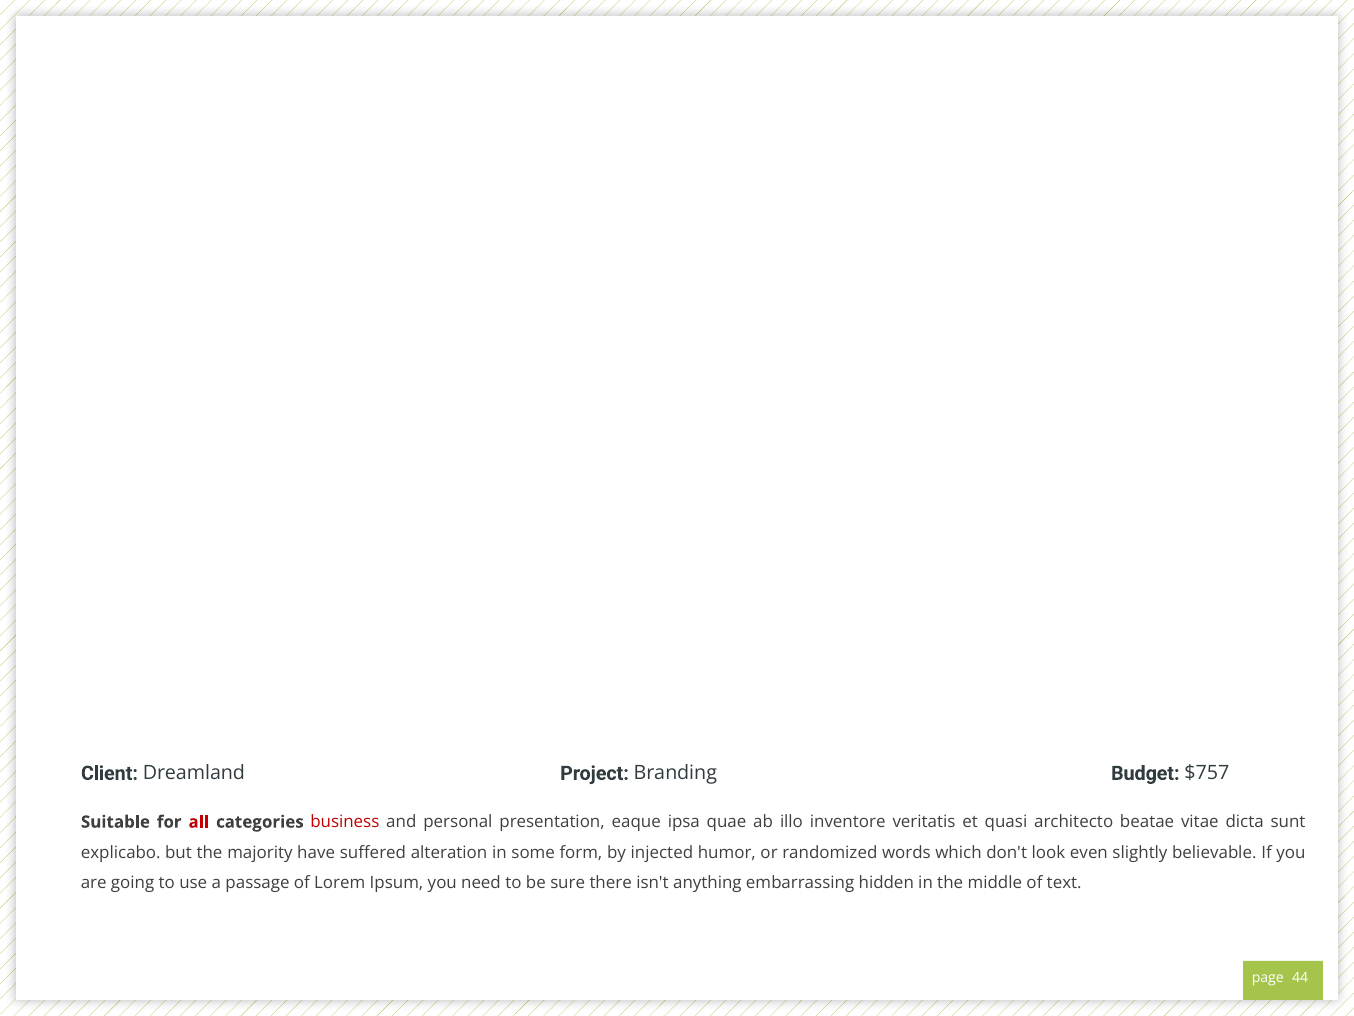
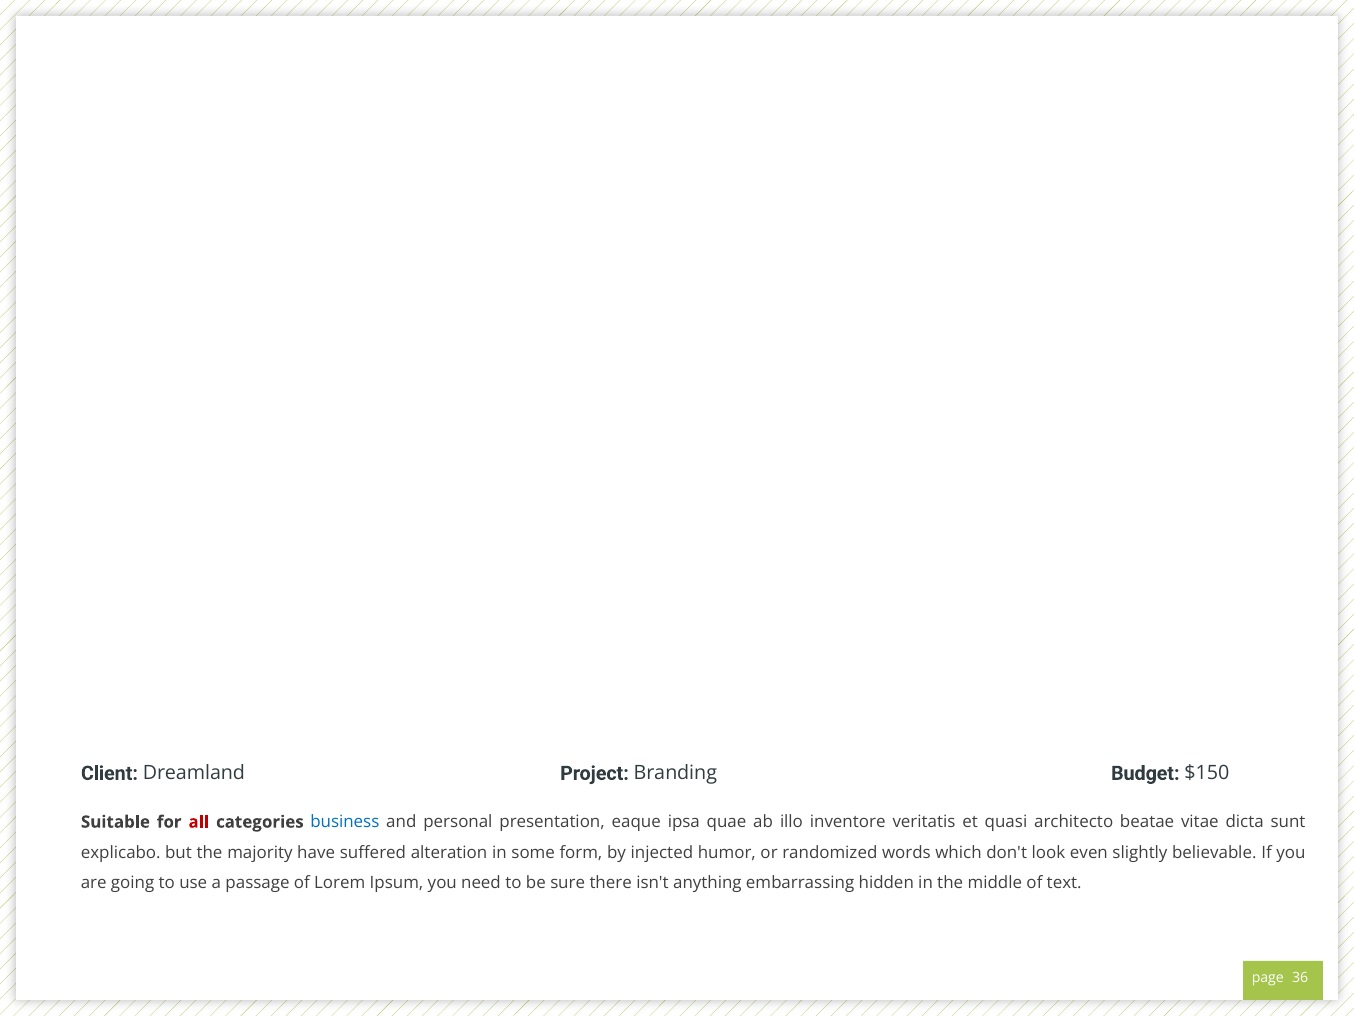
$757: $757 -> $150 (1207, 773)
business colour: red -> blue (345, 822)
44: 44 -> 36 (1300, 977)
